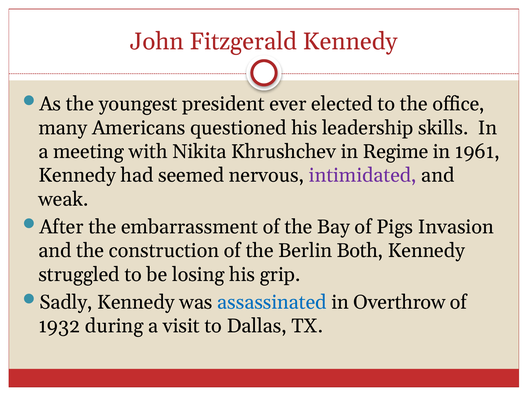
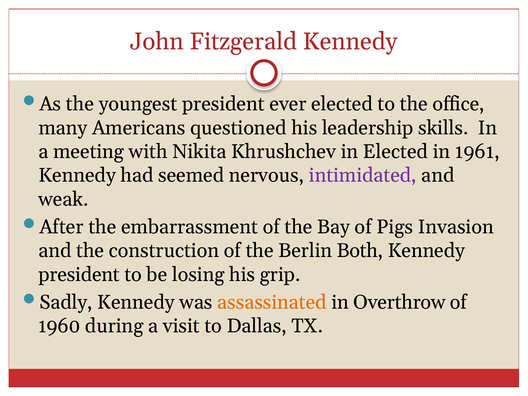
in Regime: Regime -> Elected (395, 152)
struggled: struggled -> president (79, 274)
assassinated colour: blue -> orange (272, 302)
1932: 1932 -> 1960 (59, 326)
